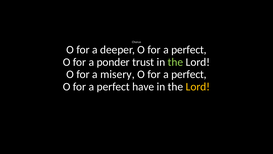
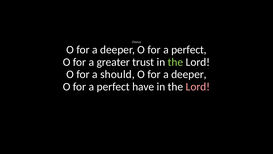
ponder: ponder -> greater (113, 62)
misery: misery -> should (117, 74)
perfect: perfect -> deeper (189, 74)
Lord colour: yellow -> pink (198, 86)
